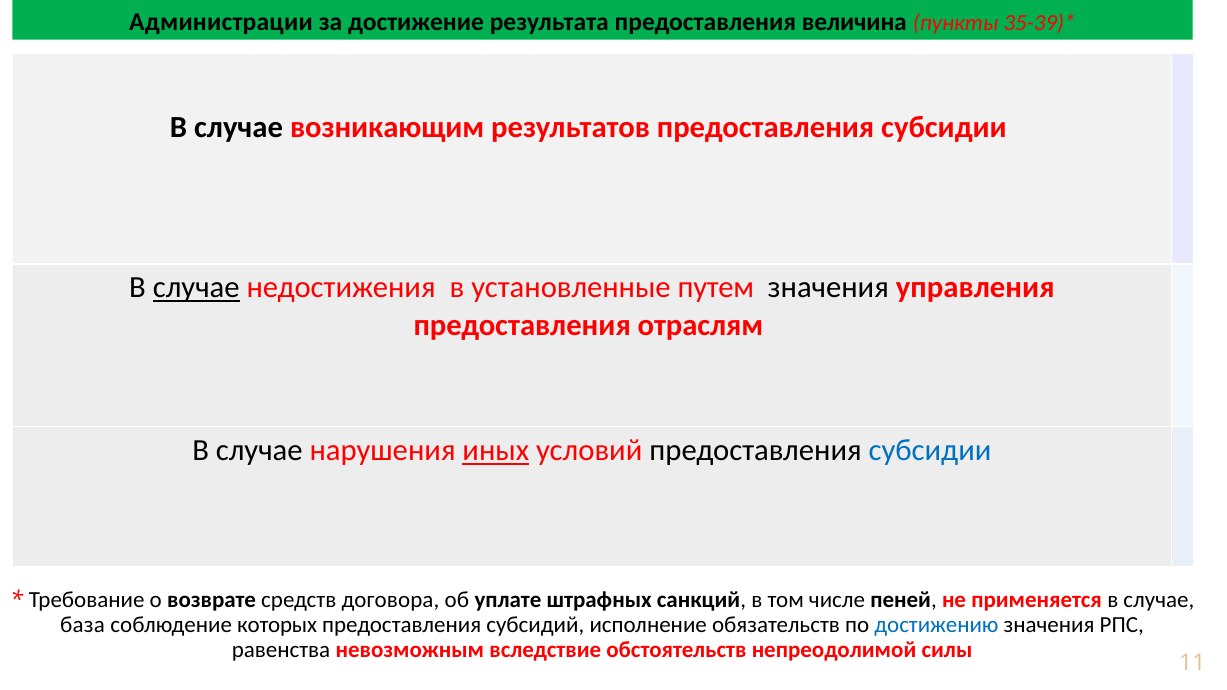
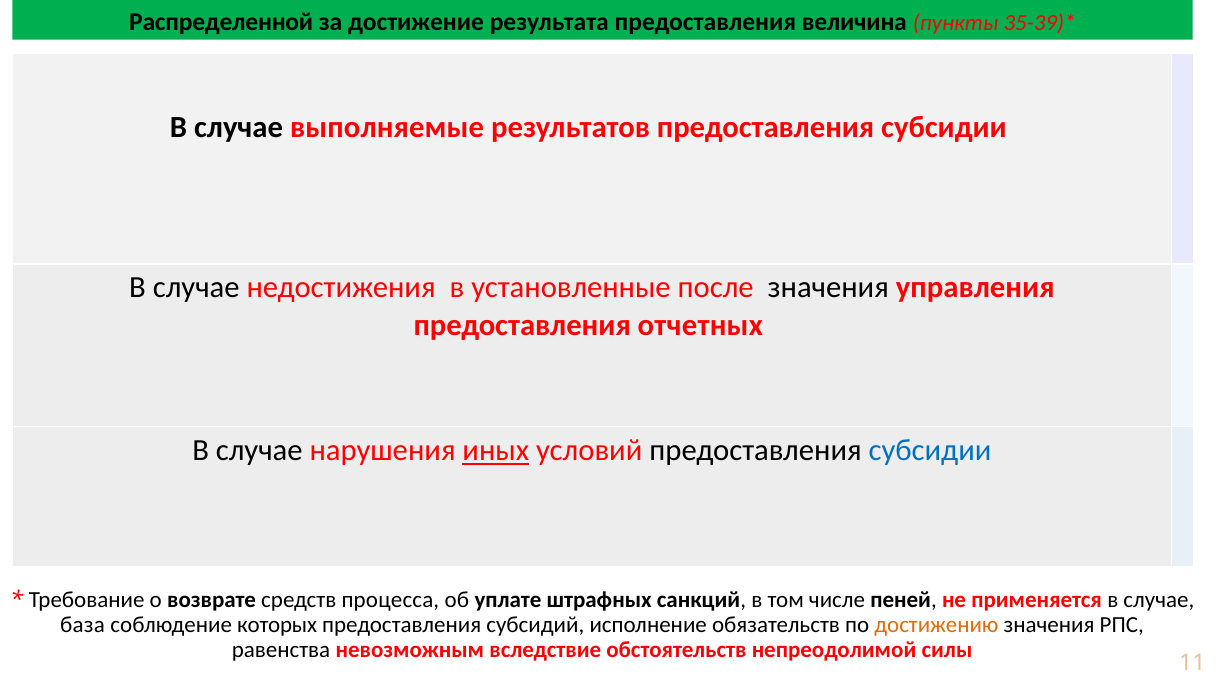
Администрации: Администрации -> Распределенной (221, 22)
возникающим: возникающим -> выполняемые (387, 128)
случае underline: present -> none (196, 288)
путем: путем -> после (716, 288)
отраслям: отраслям -> отчетных (700, 325)
договора: договора -> процесса (390, 600)
достижению colour: blue -> orange (936, 625)
